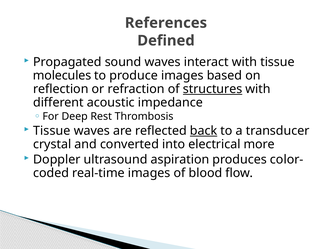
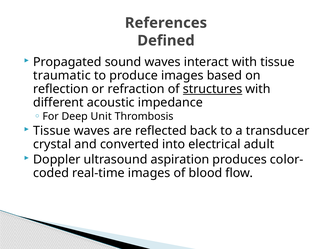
molecules: molecules -> traumatic (62, 76)
Rest: Rest -> Unit (101, 116)
back underline: present -> none (204, 131)
more: more -> adult (259, 144)
